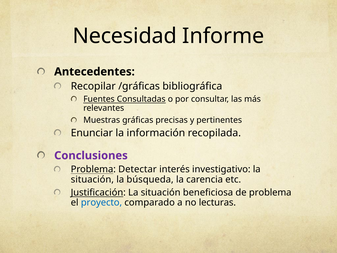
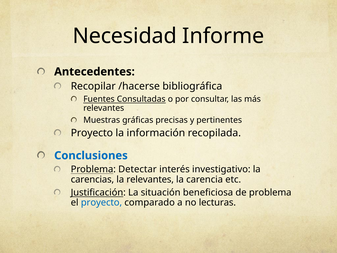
/gráficas: /gráficas -> /hacerse (139, 86)
Enunciar: Enunciar -> Proyecto (92, 133)
Conclusiones colour: purple -> blue (91, 155)
situación: situación -> carencias (92, 179)
la búsqueda: búsqueda -> relevantes (150, 179)
